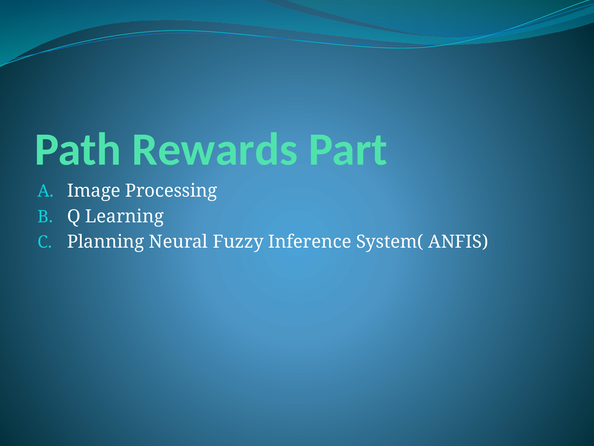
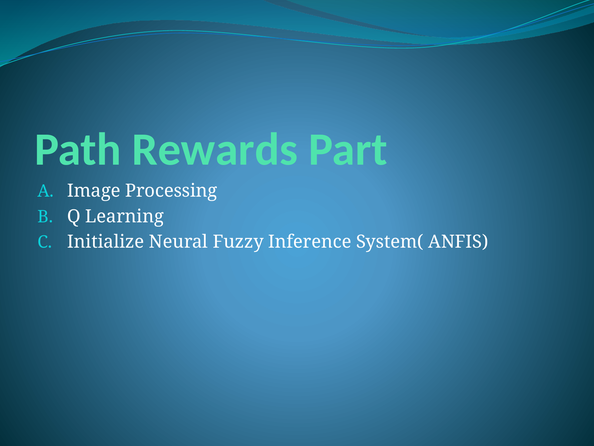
Planning: Planning -> Initialize (106, 242)
